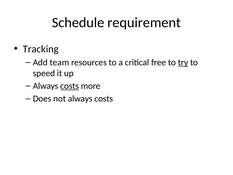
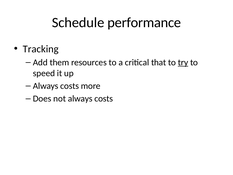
requirement: requirement -> performance (144, 23)
team: team -> them (59, 62)
free: free -> that (159, 62)
costs underline: present -> none (70, 86)
